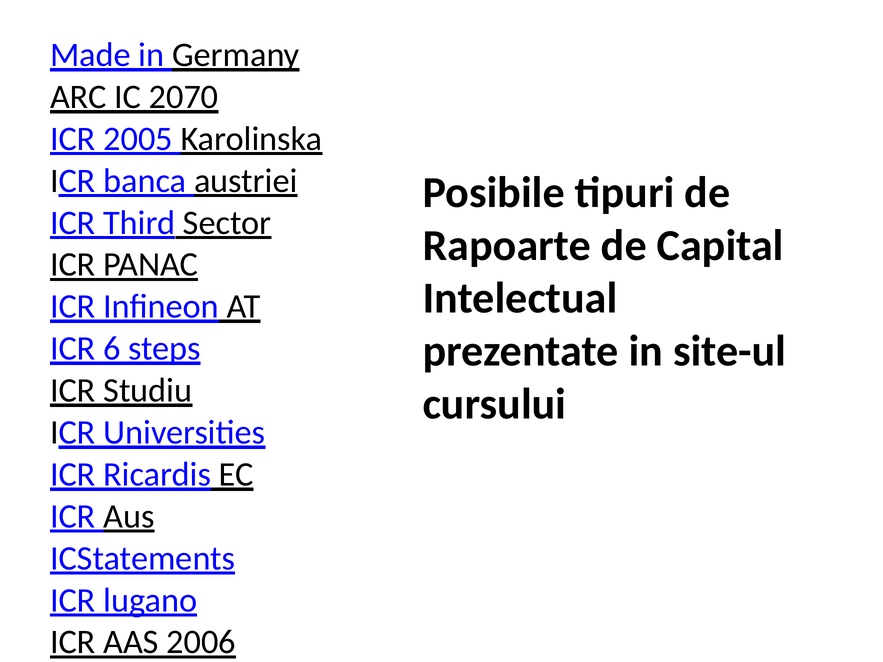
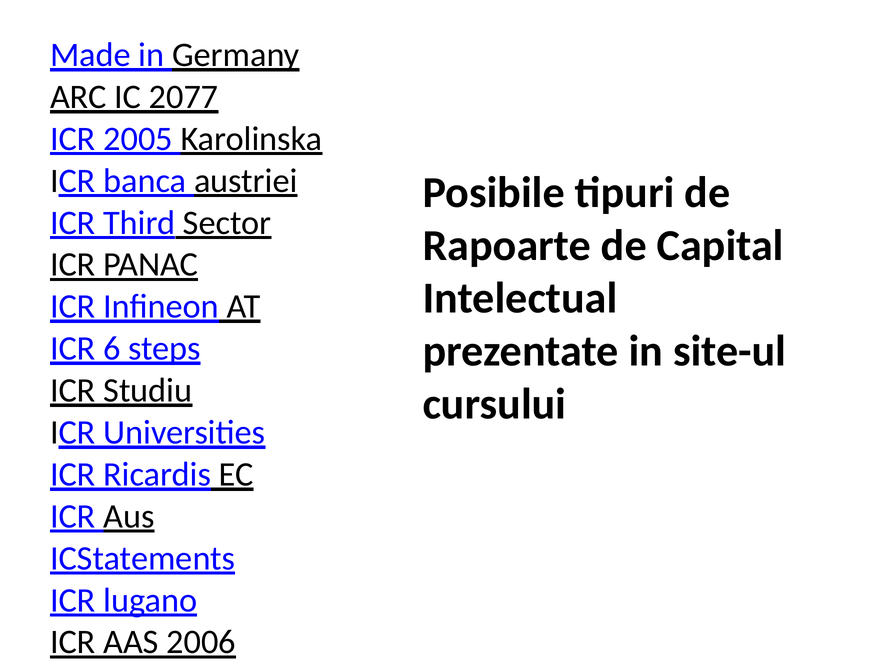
2070: 2070 -> 2077 (184, 97)
